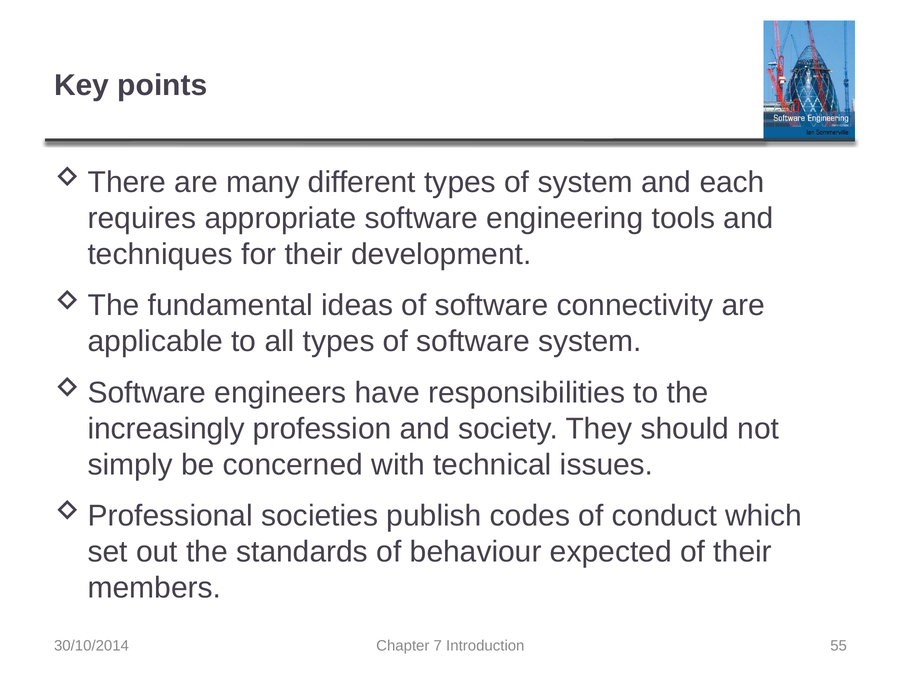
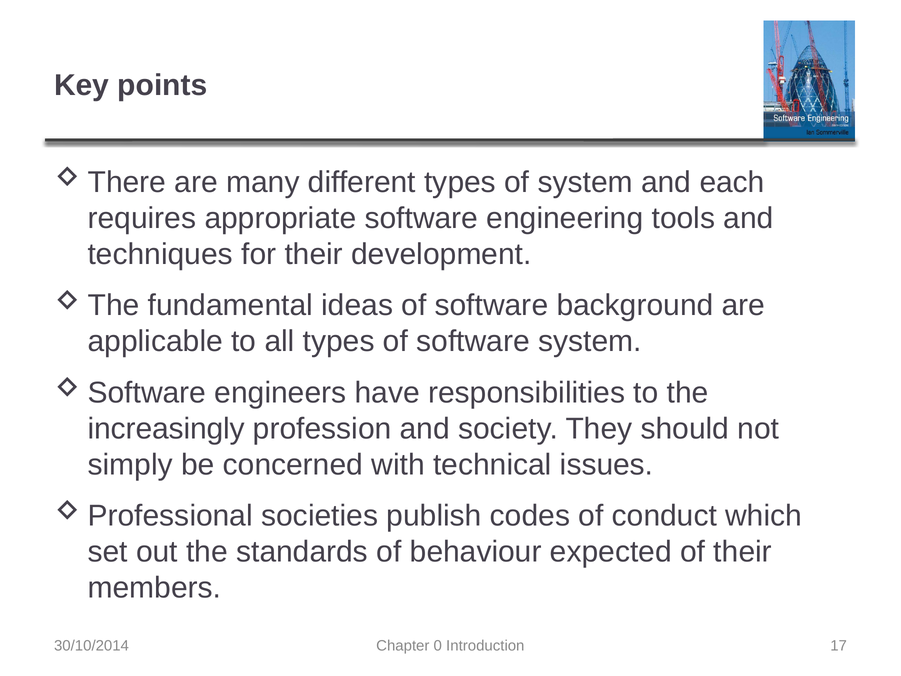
connectivity: connectivity -> background (635, 305)
7: 7 -> 0 (438, 645)
55: 55 -> 17 (839, 645)
